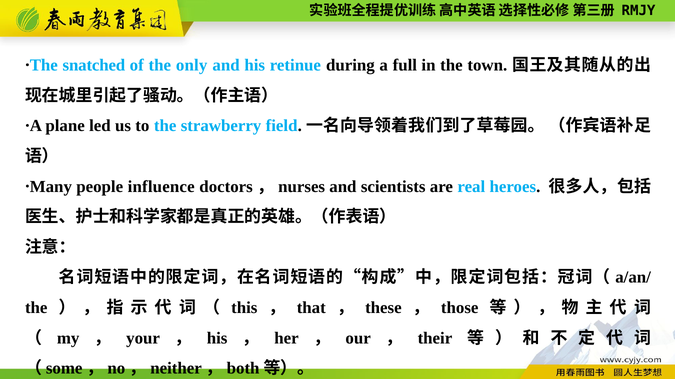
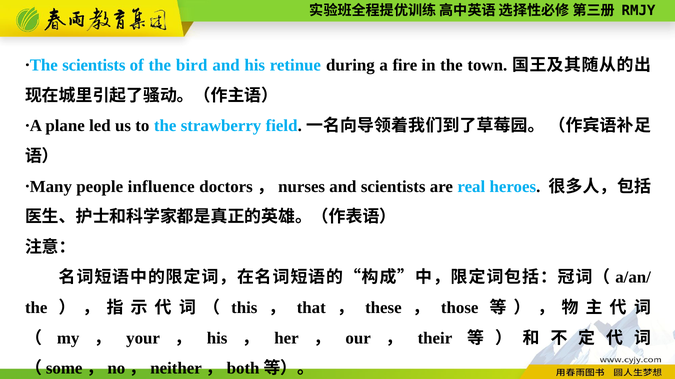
The snatched: snatched -> scientists (94, 65)
only: only -> bird (192, 65)
full: full -> fire (405, 65)
